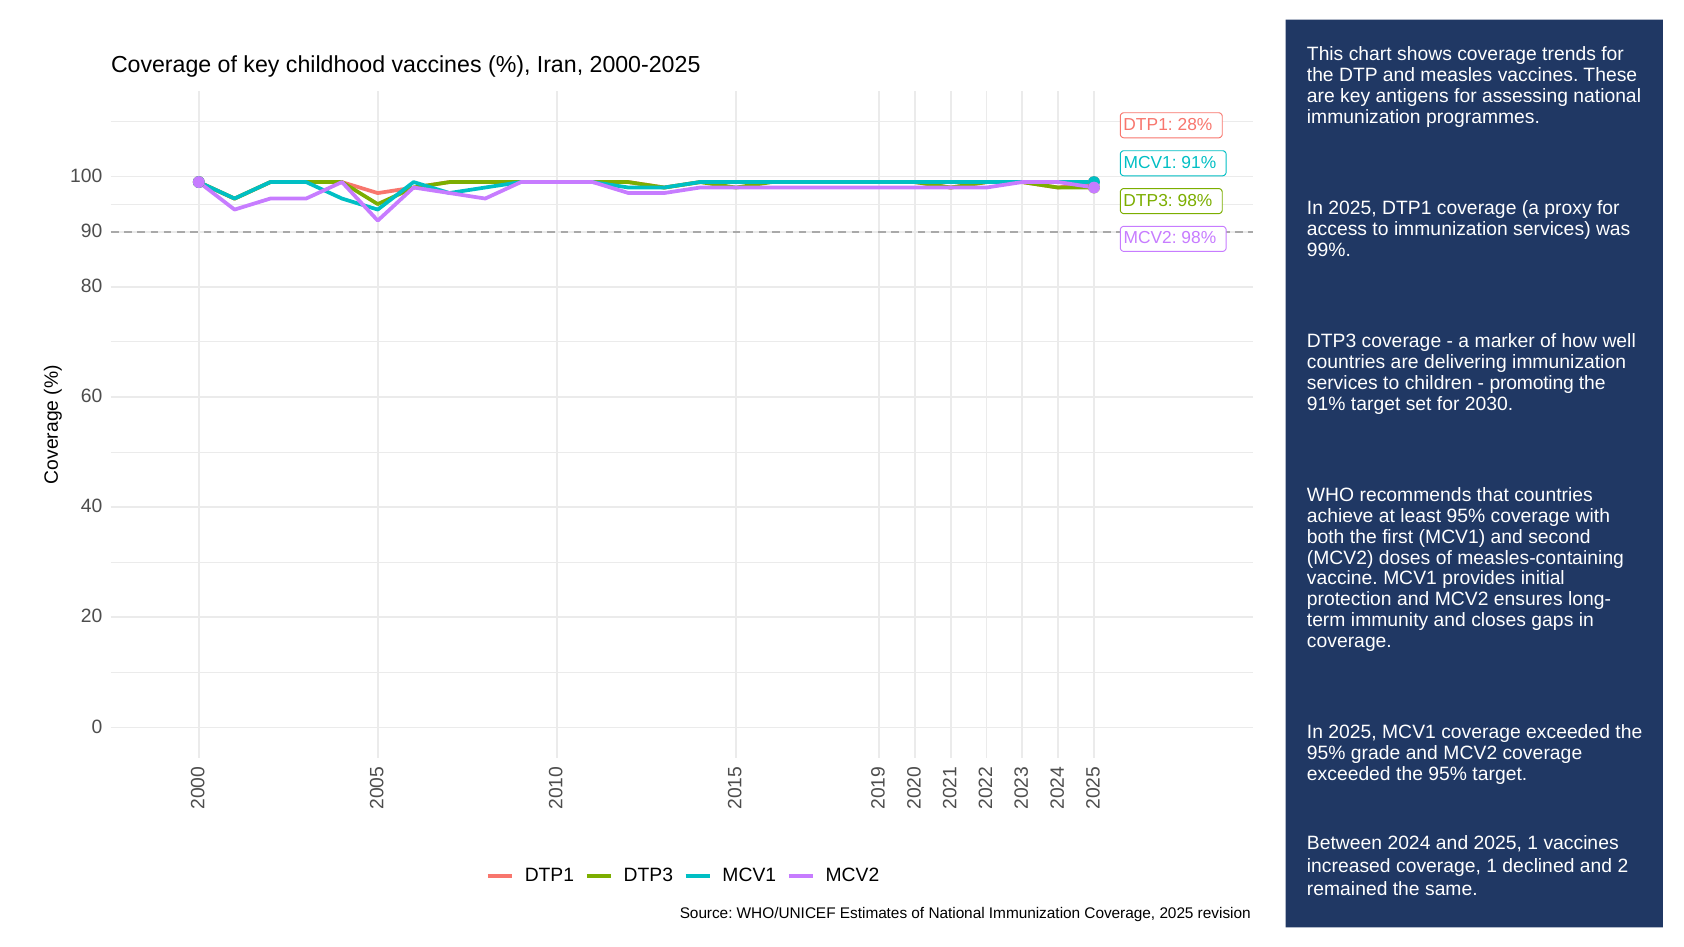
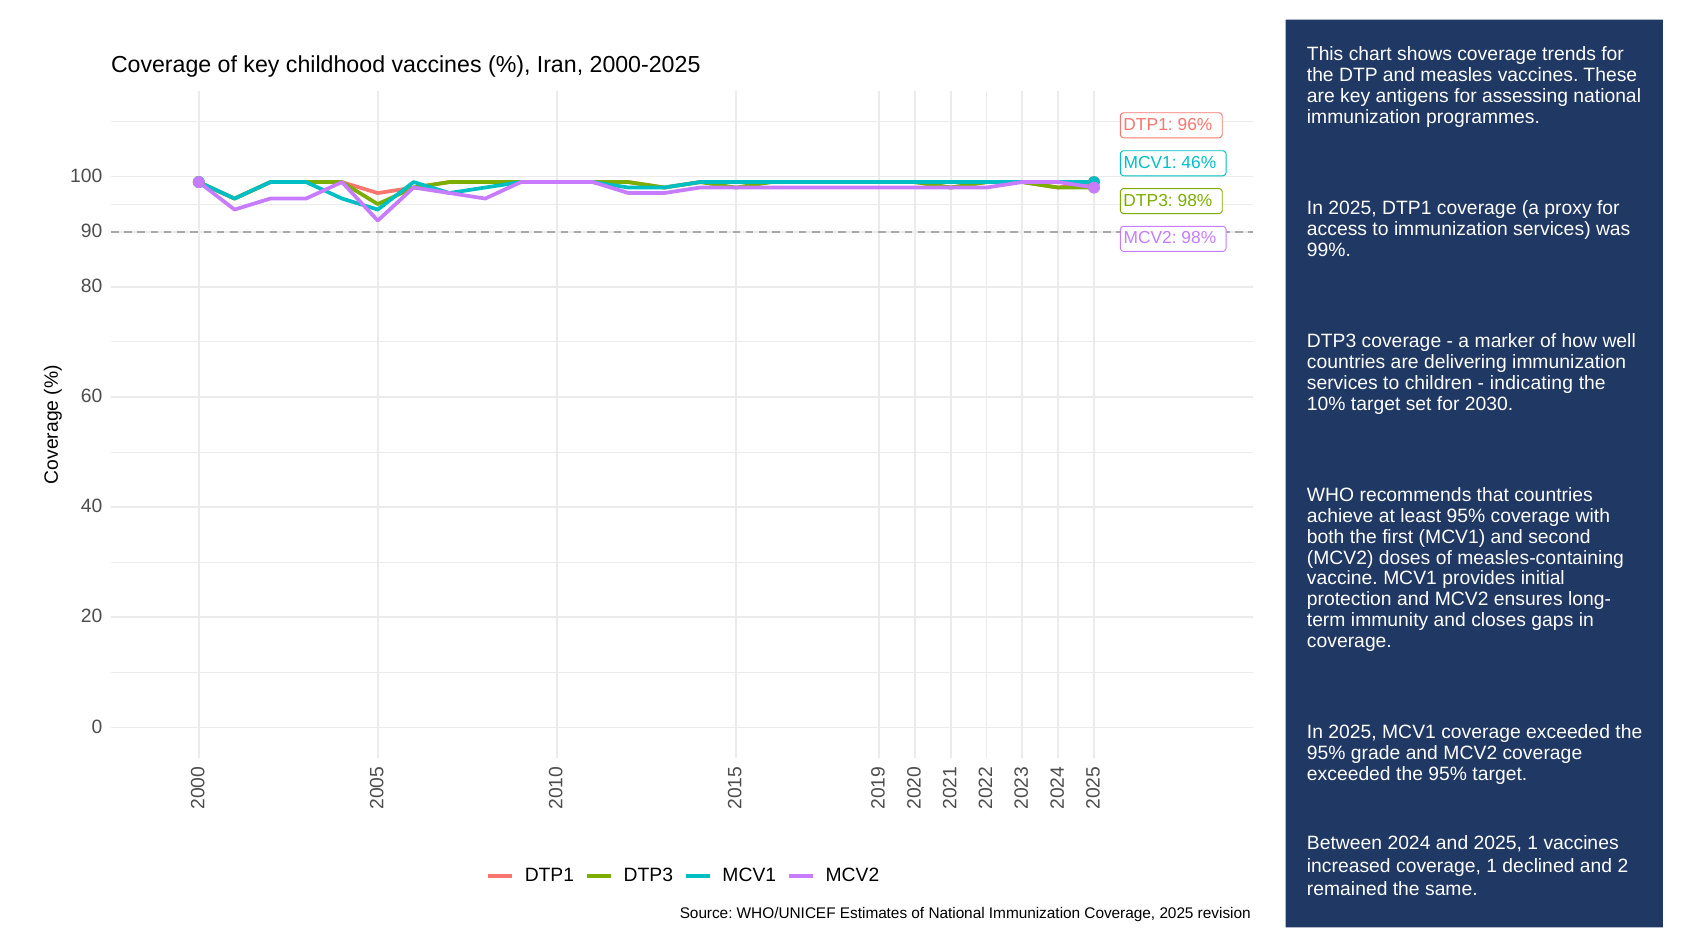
28%: 28% -> 96% (1195, 125)
MCV1 91%: 91% -> 46% (1199, 163)
promoting: promoting -> indicating (1531, 383)
91%: 91% -> 10% (1326, 404)
